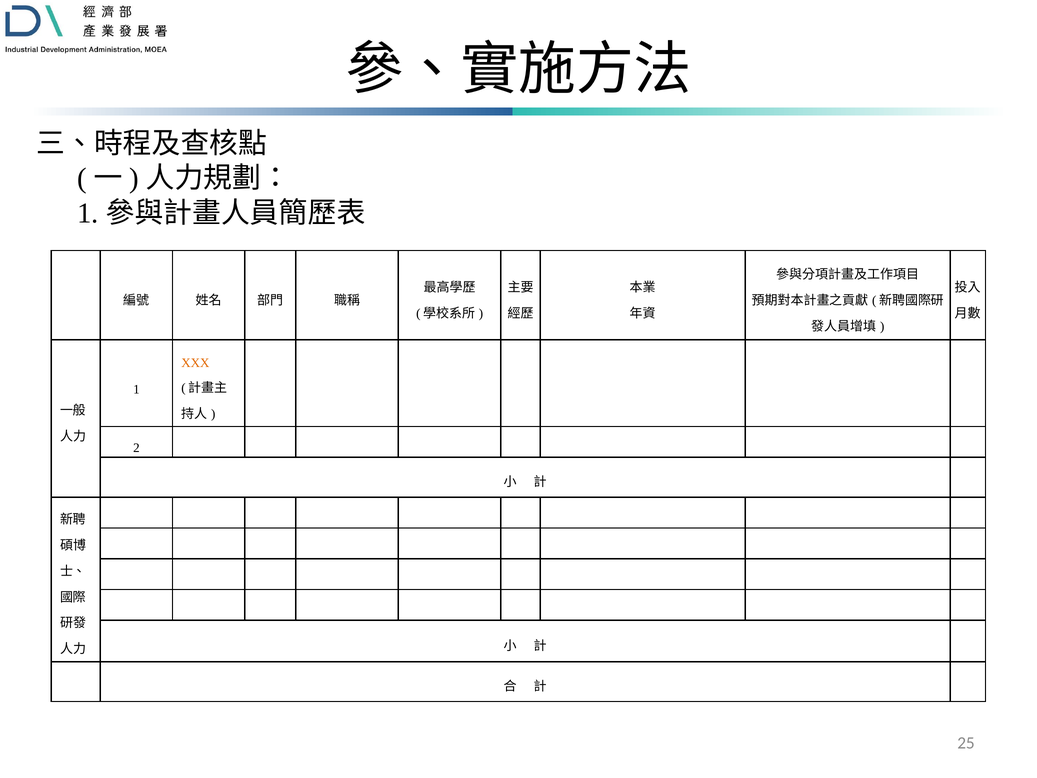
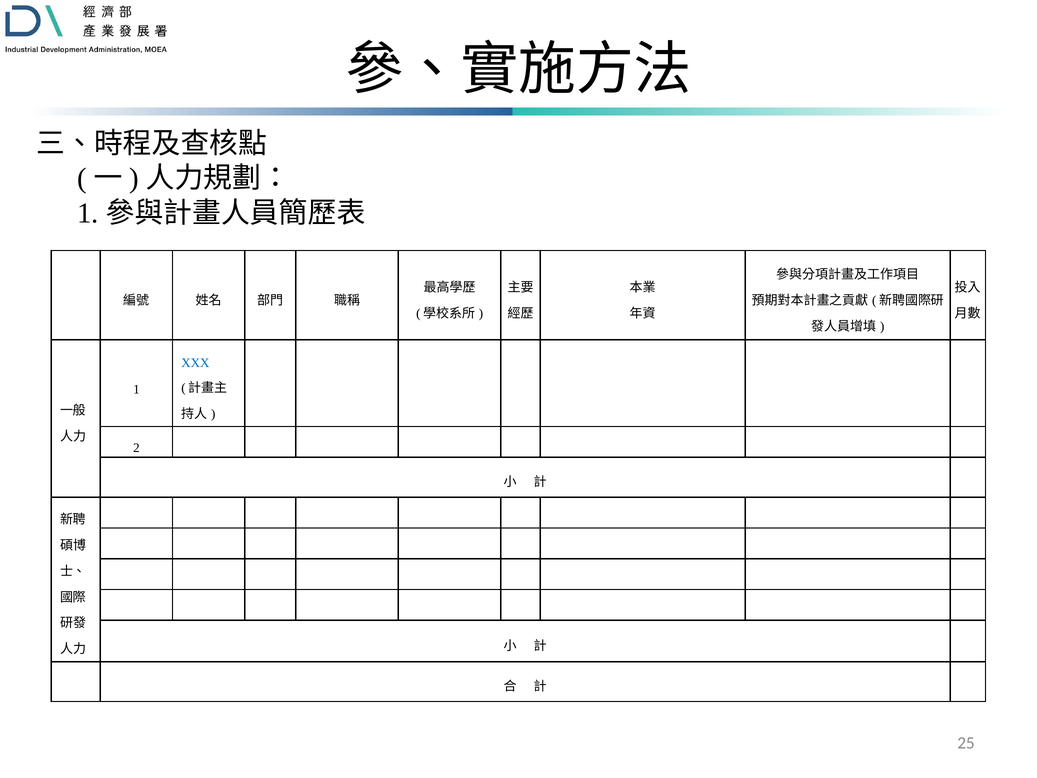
XXX colour: orange -> blue (195, 363)
